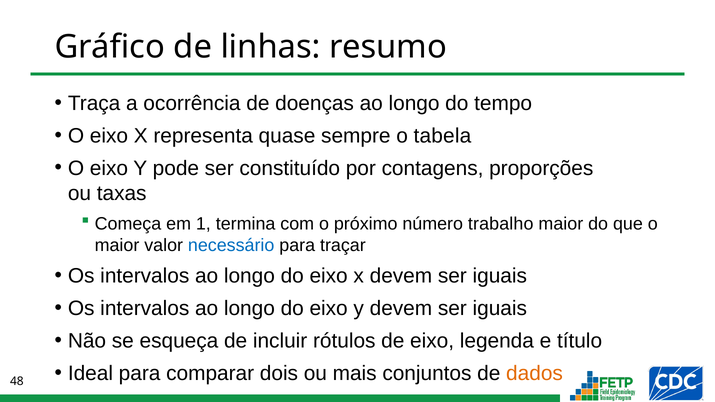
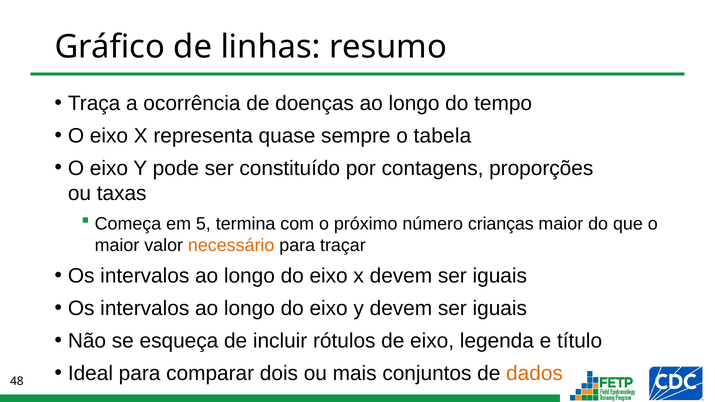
1: 1 -> 5 (203, 224)
trabalho: trabalho -> crianças (501, 224)
necessário colour: blue -> orange (231, 245)
